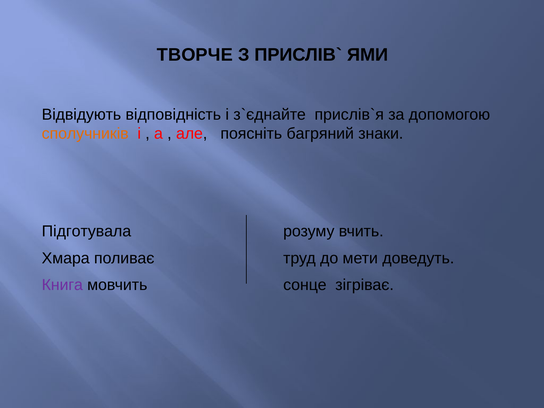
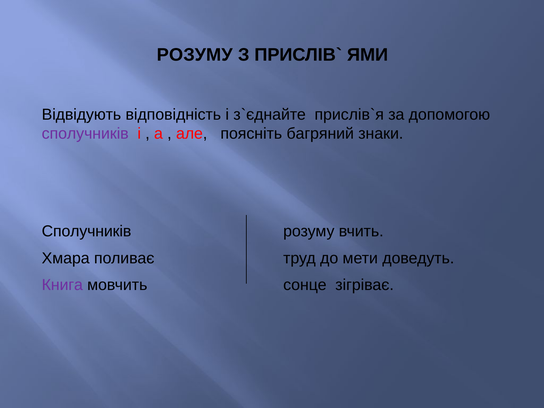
ТВОРЧЕ: ТВОРЧЕ -> РОЗУМУ (195, 55)
сполучників colour: orange -> purple (85, 134)
Підготувала: Підготувала -> Сполучників (87, 231)
